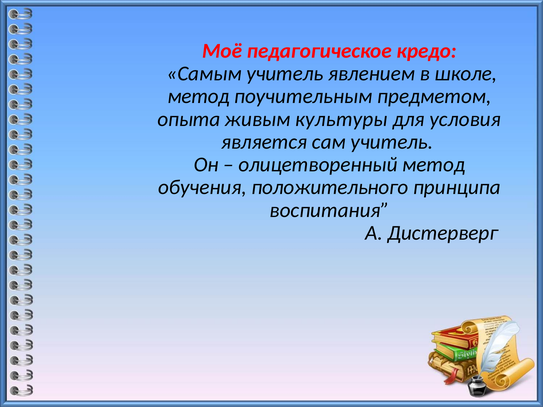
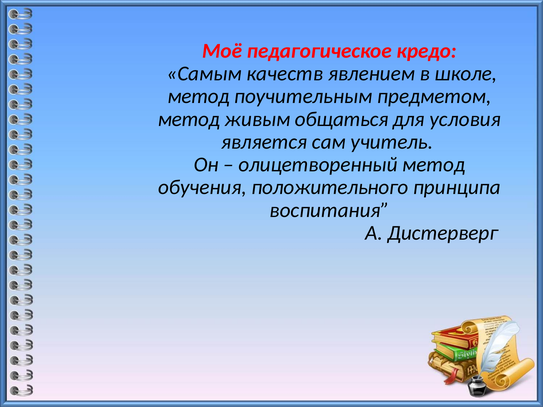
Самым учитель: учитель -> качеств (285, 74)
опыта: опыта -> метод (189, 119)
культуры: культуры -> общаться (342, 119)
